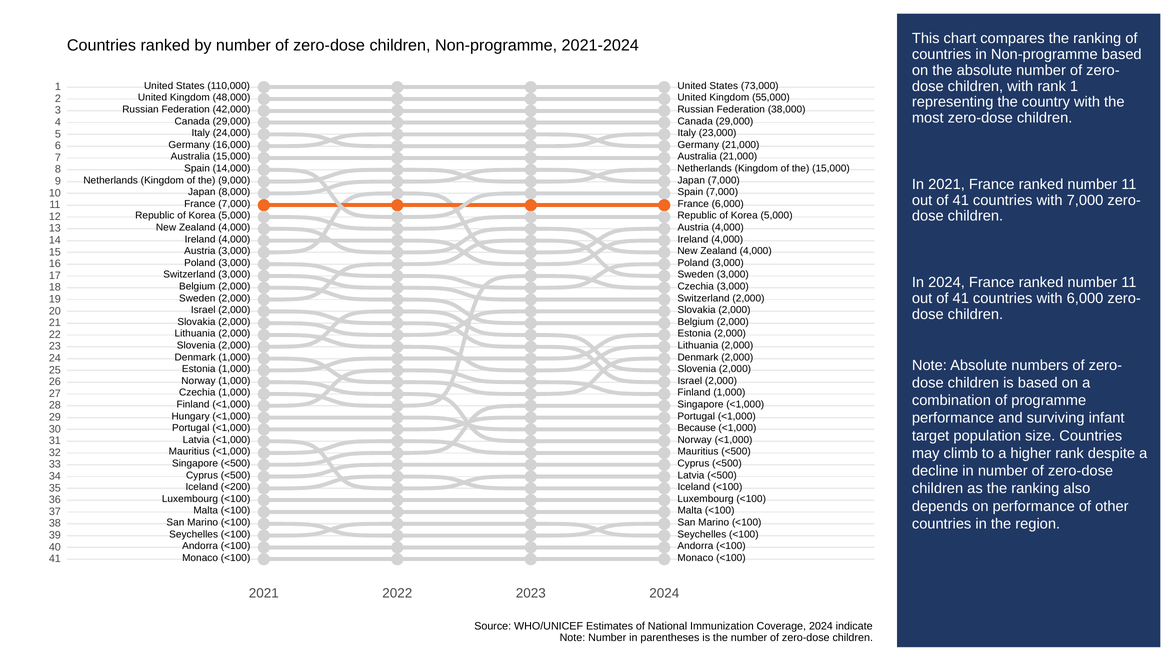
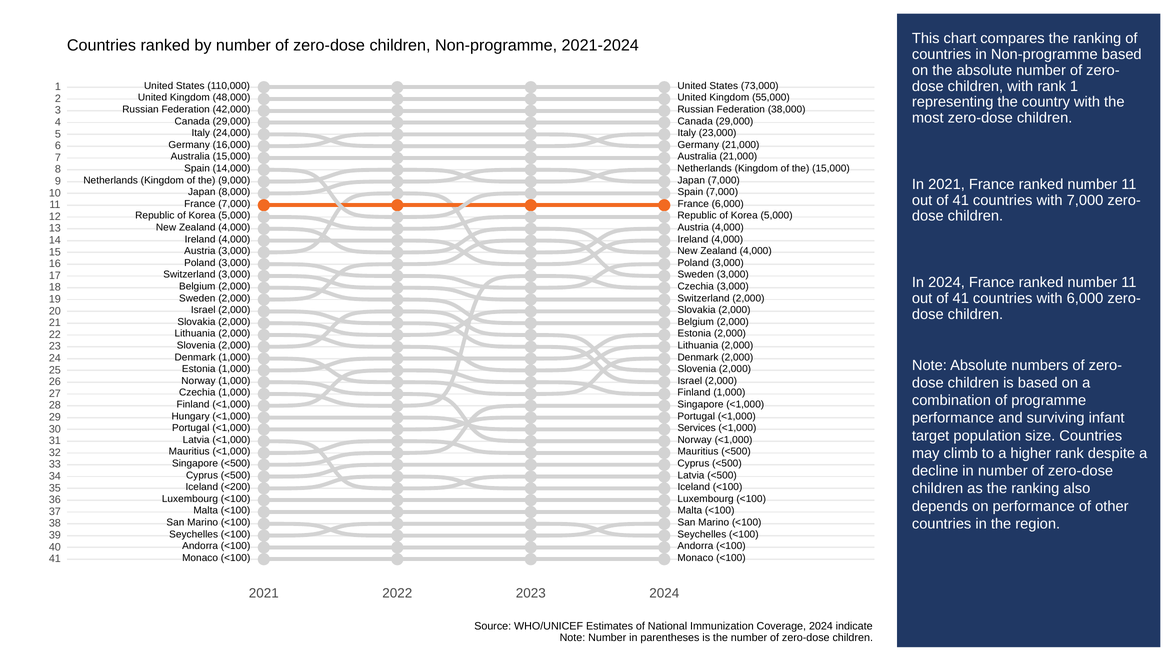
Because: Because -> Services (697, 428)
